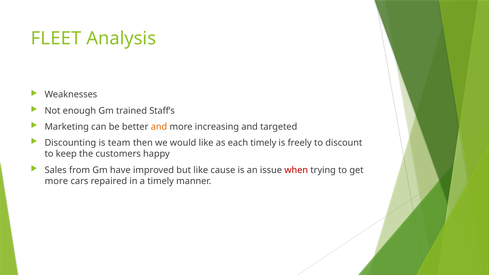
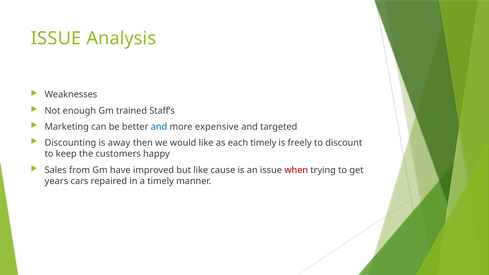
FLEET: FLEET -> ISSUE (56, 39)
and colour: orange -> blue (159, 127)
increasing: increasing -> expensive (217, 127)
team: team -> away (119, 143)
more: more -> years (56, 181)
